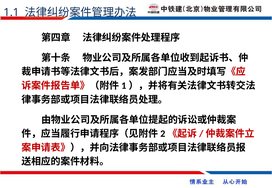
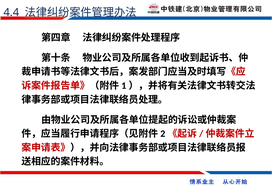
1.1: 1.1 -> 4.4 (11, 13)
